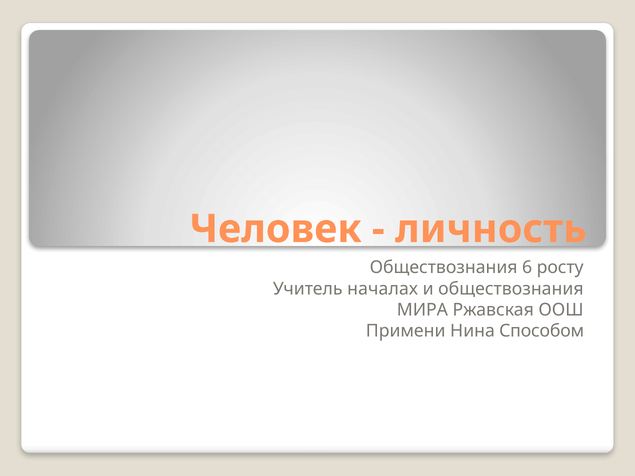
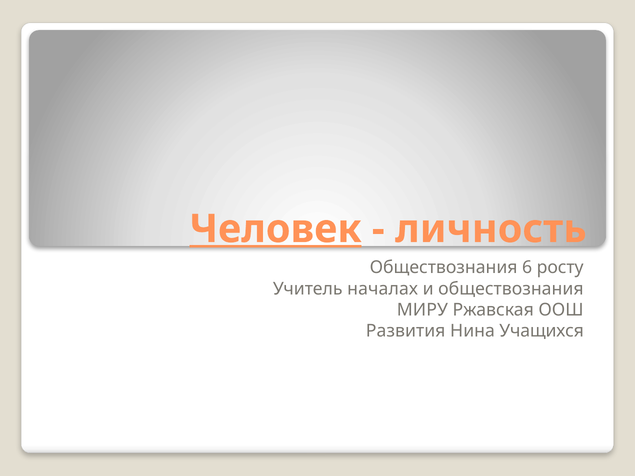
Человек underline: none -> present (276, 229)
МИРА: МИРА -> МИРУ (422, 310)
Примени: Примени -> Развития (406, 331)
Способом: Способом -> Учащихся (542, 331)
